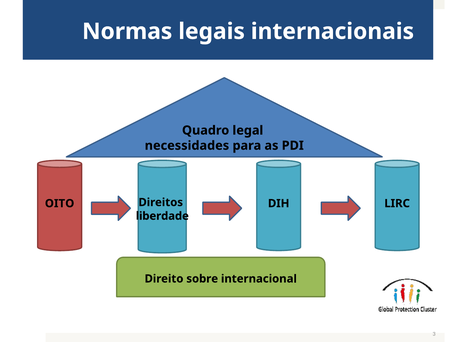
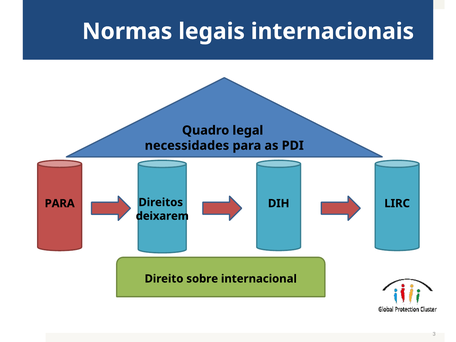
OITO: OITO -> PARA (60, 203)
liberdade: liberdade -> deixarem (162, 216)
